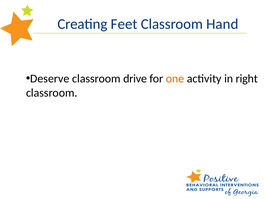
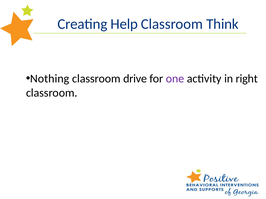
Feet: Feet -> Help (124, 24)
Hand: Hand -> Think (222, 24)
Deserve: Deserve -> Nothing (50, 79)
one colour: orange -> purple (175, 79)
